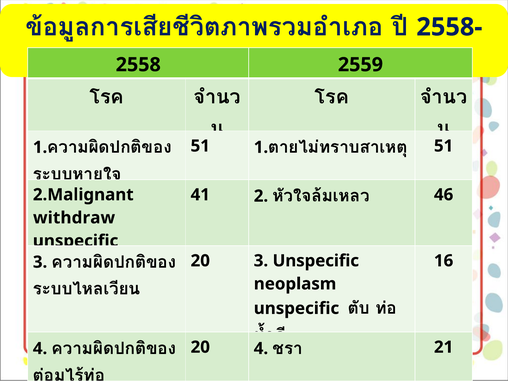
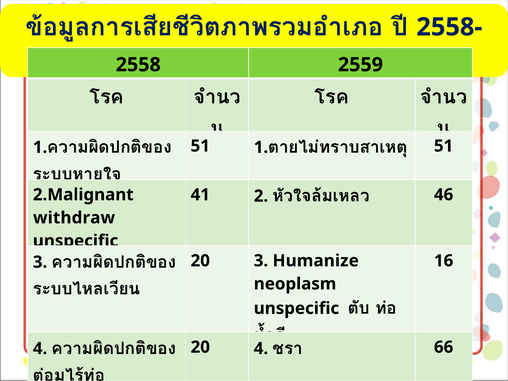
3 Unspecific: Unspecific -> Humanize (316, 261)
21: 21 -> 66 (444, 347)
